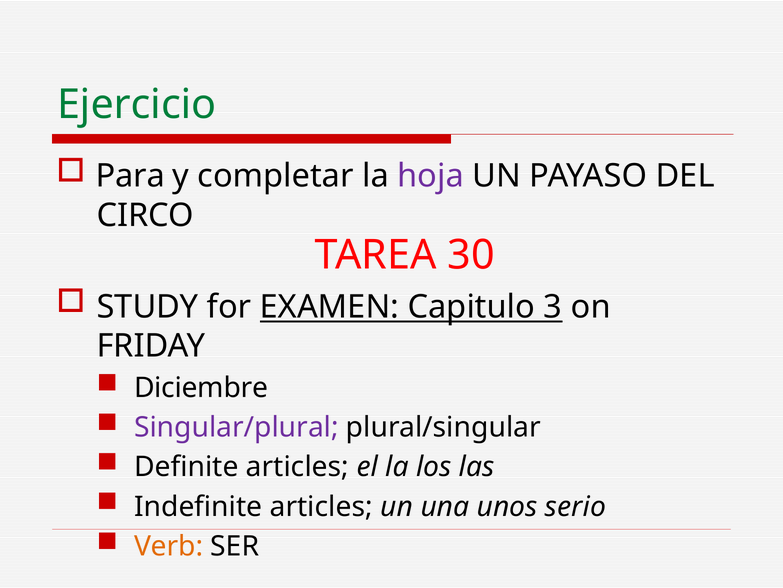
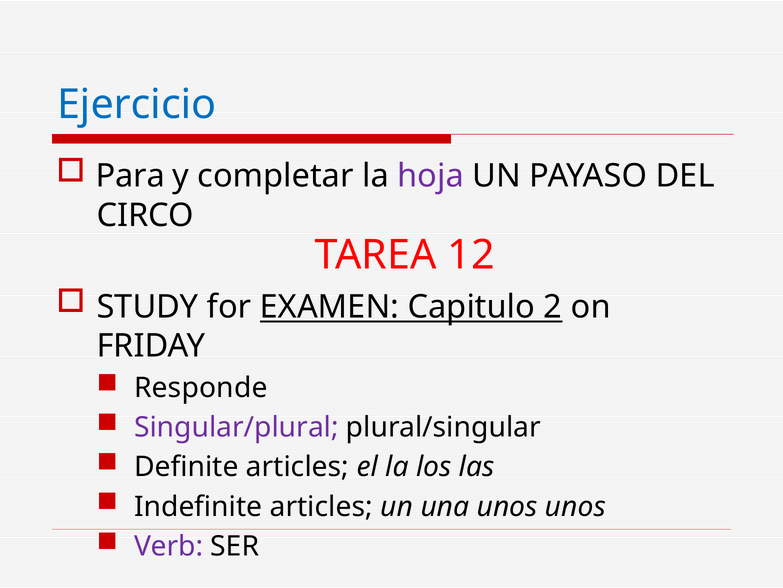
Ejercicio colour: green -> blue (137, 104)
30: 30 -> 12 (471, 255)
3: 3 -> 2 (553, 306)
Diciembre: Diciembre -> Responde (201, 387)
unos serio: serio -> unos (575, 506)
Verb colour: orange -> purple (169, 546)
